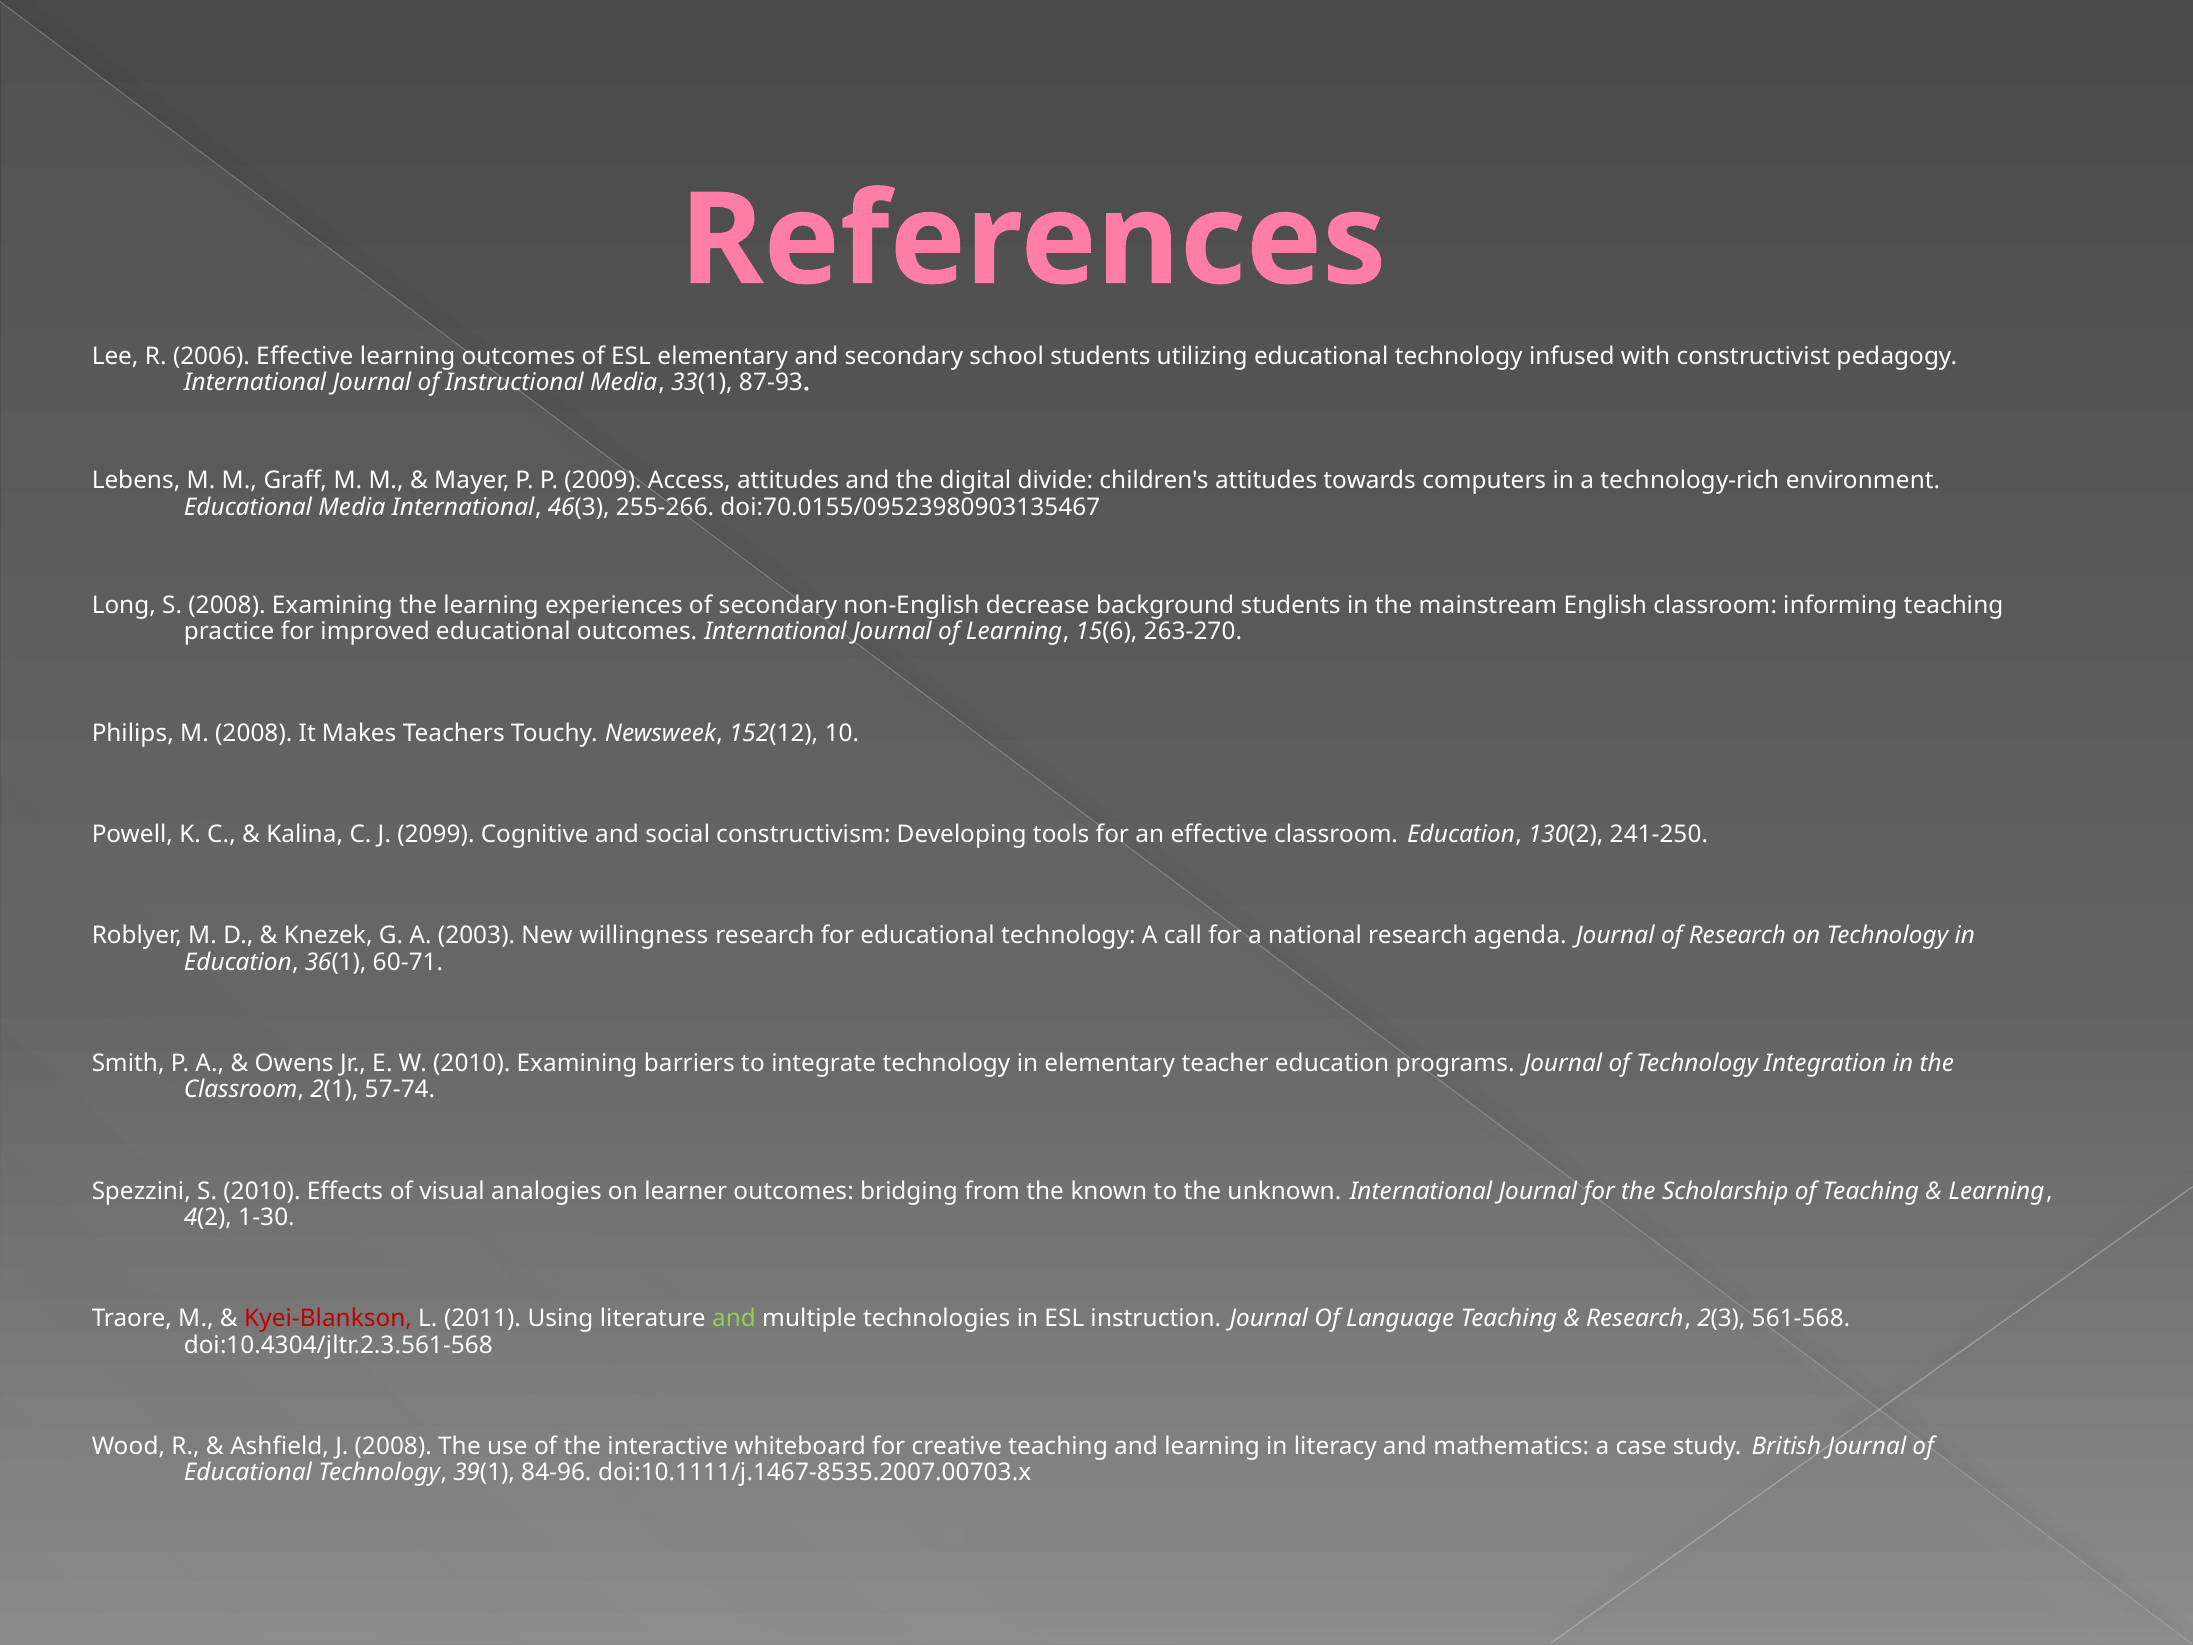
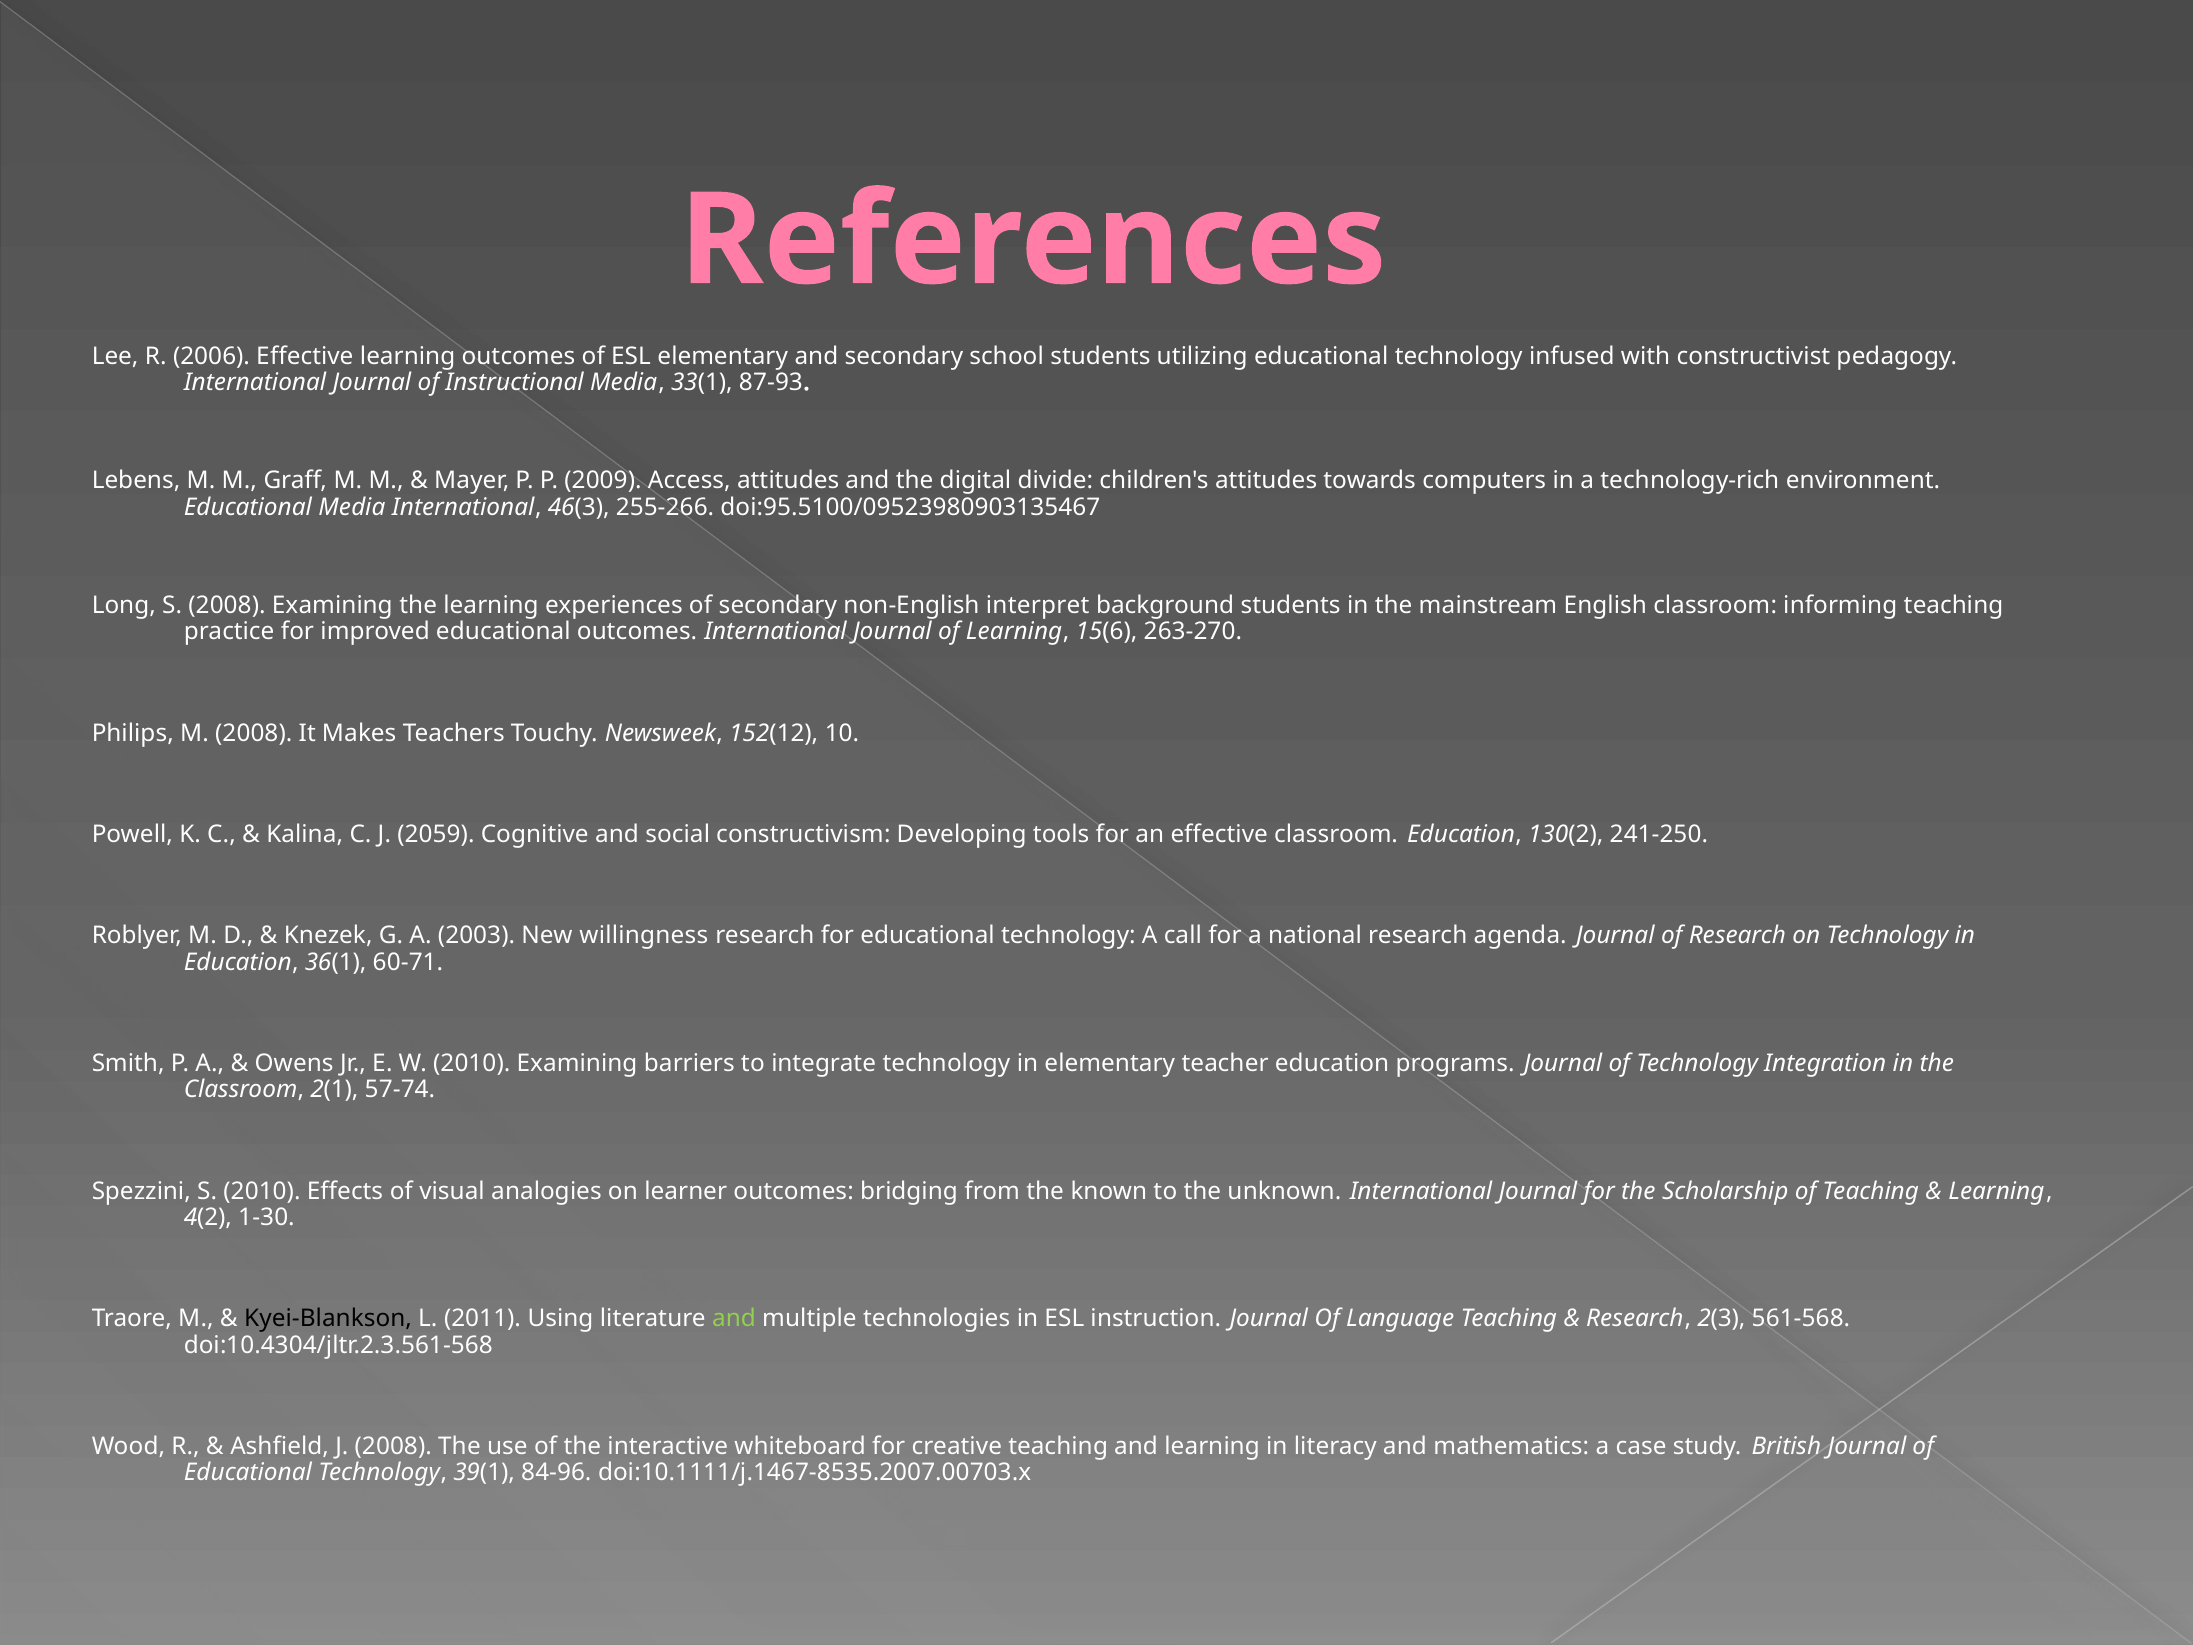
doi:70.0155/09523980903135467: doi:70.0155/09523980903135467 -> doi:95.5100/09523980903135467 (910, 507)
decrease: decrease -> interpret (1038, 605)
2099: 2099 -> 2059 (436, 834)
Kyei-Blankson colour: red -> black (328, 1319)
